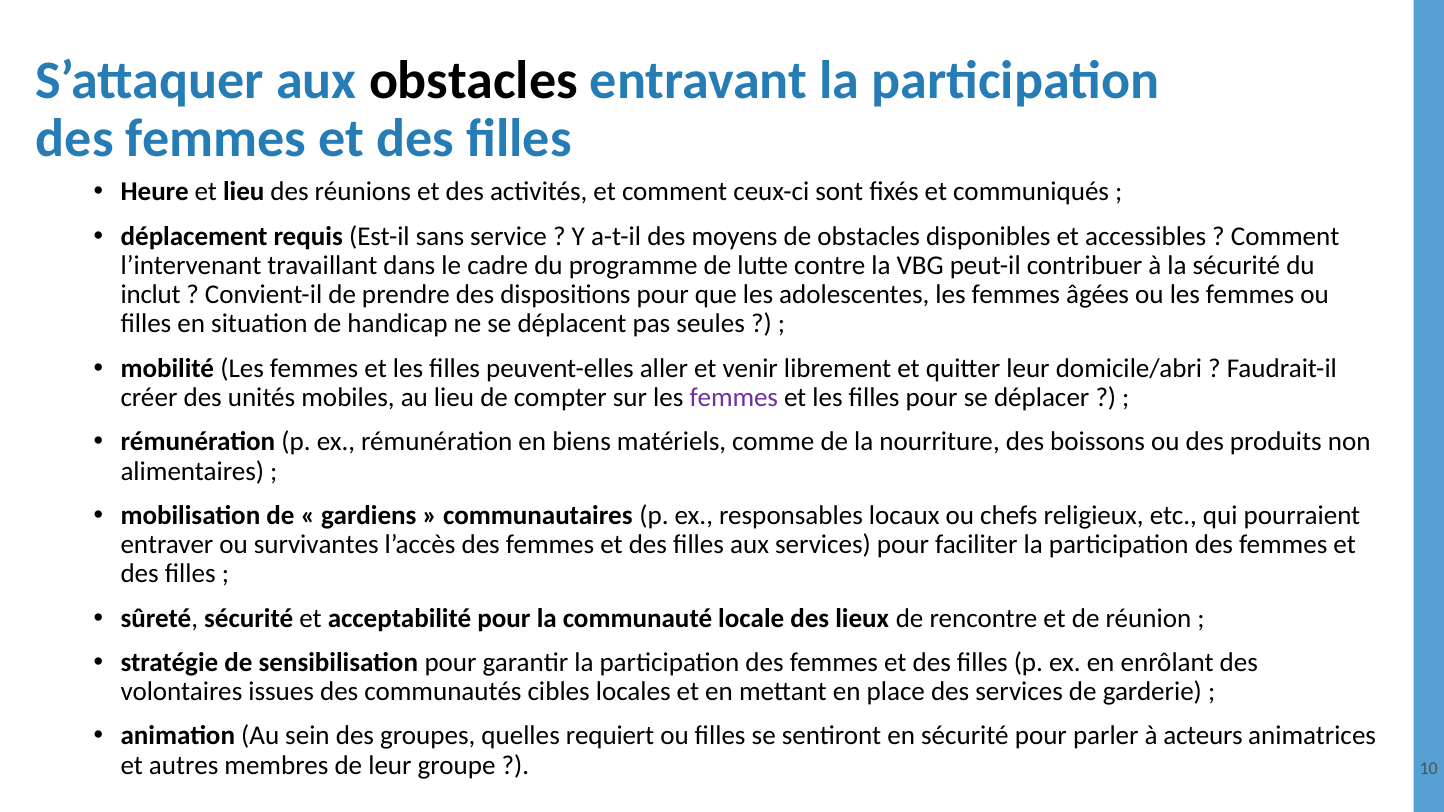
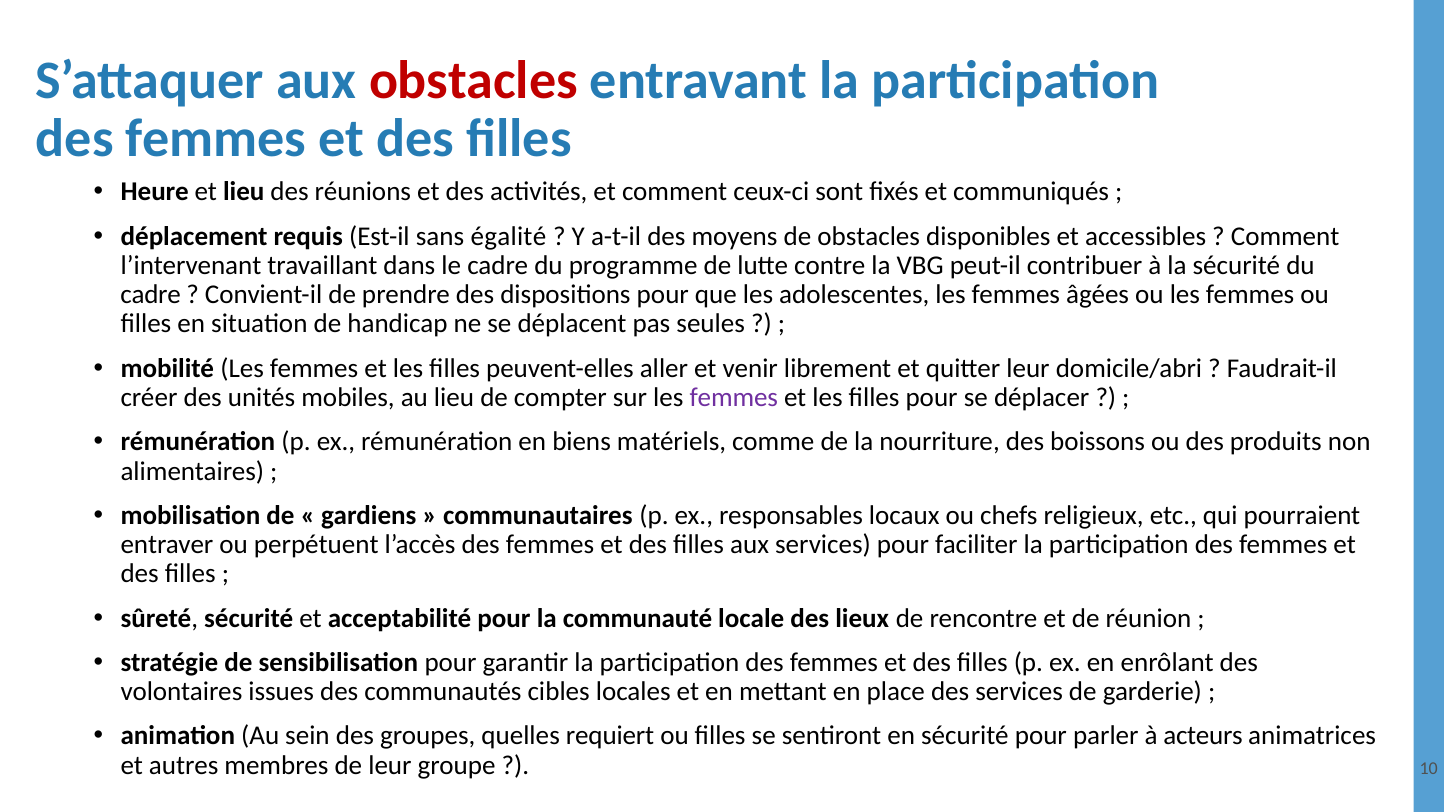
obstacles colour: black -> red (473, 81)
service: service -> égalité (508, 236)
inclut: inclut -> cadre (151, 295)
survivantes: survivantes -> perpétuent (316, 545)
